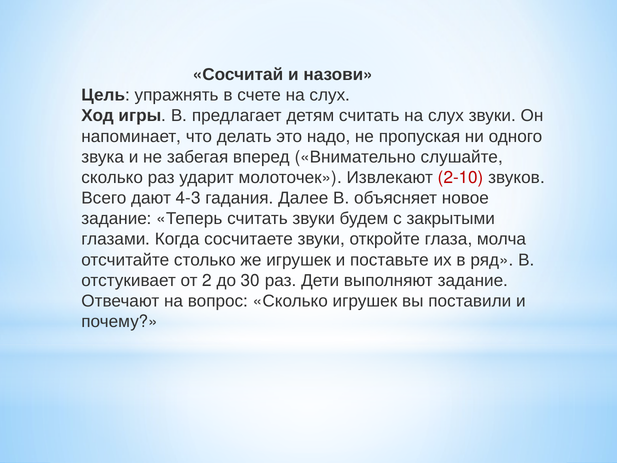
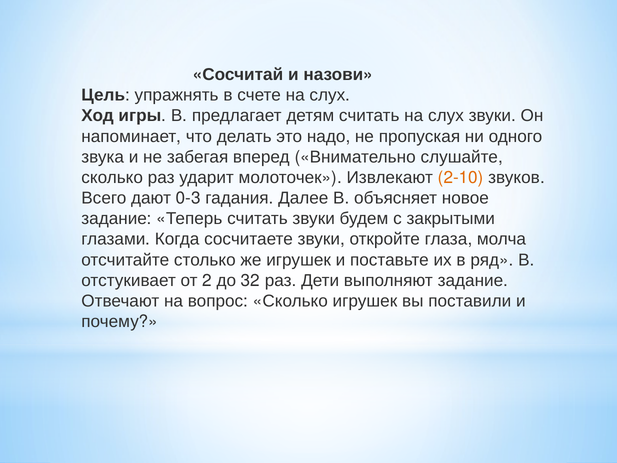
2-10 colour: red -> orange (461, 177)
4-3: 4-3 -> 0-3 (188, 198)
30: 30 -> 32 (250, 280)
